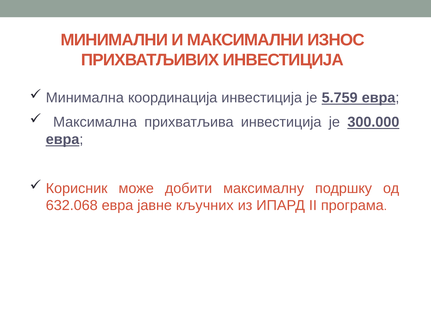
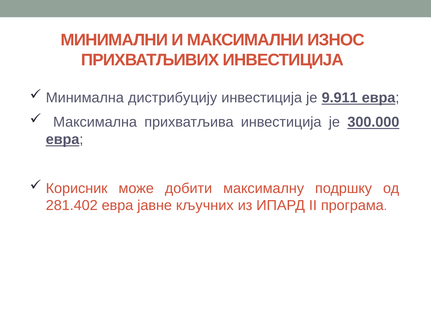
координација: координација -> дистрибуцију (173, 98)
5.759: 5.759 -> 9.911 (340, 98)
632.068: 632.068 -> 281.402 (72, 206)
